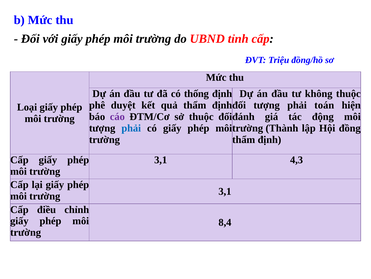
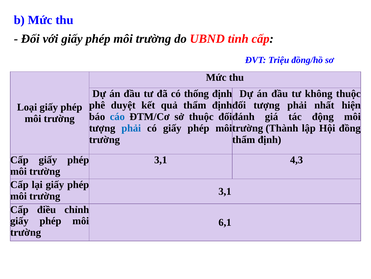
toán: toán -> nhất (324, 105)
cáo colour: purple -> blue (117, 116)
8,4: 8,4 -> 6,1 (225, 222)
